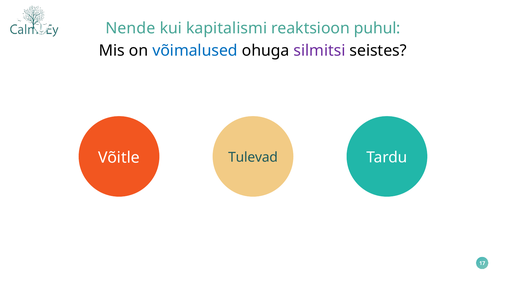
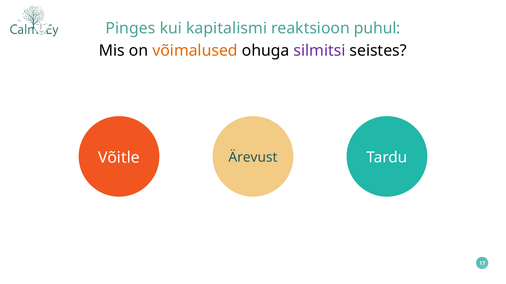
Nende: Nende -> Pinges (130, 28)
võimalused colour: blue -> orange (195, 51)
Tulevad: Tulevad -> Ärevust (253, 158)
